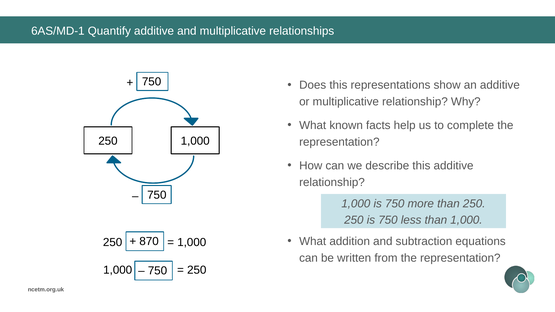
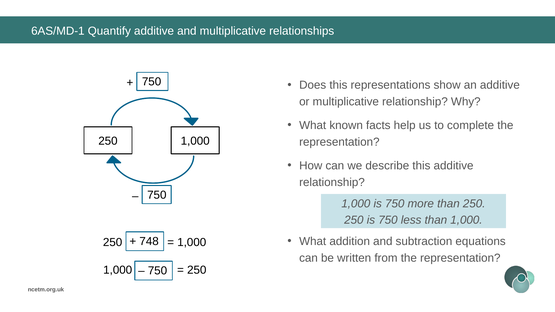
870: 870 -> 748 (149, 241)
